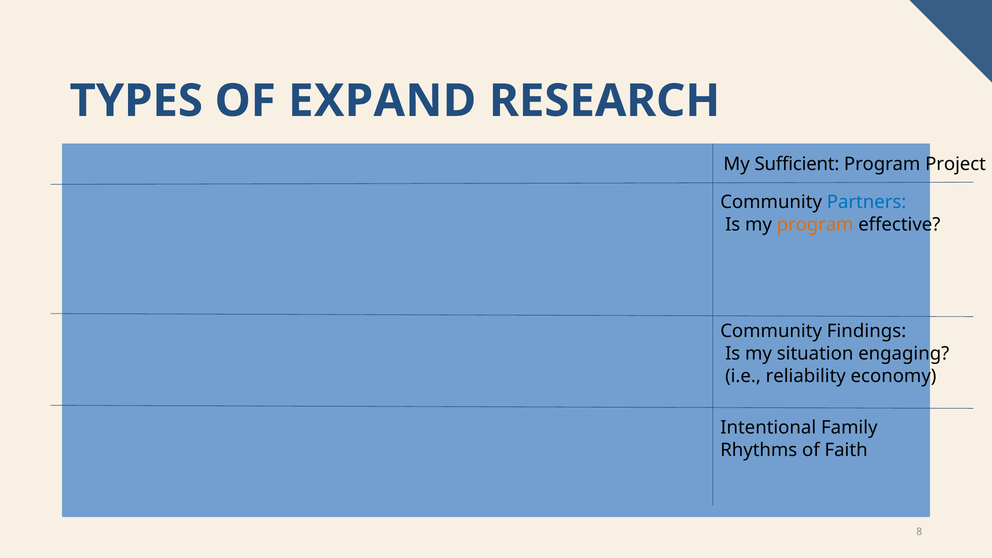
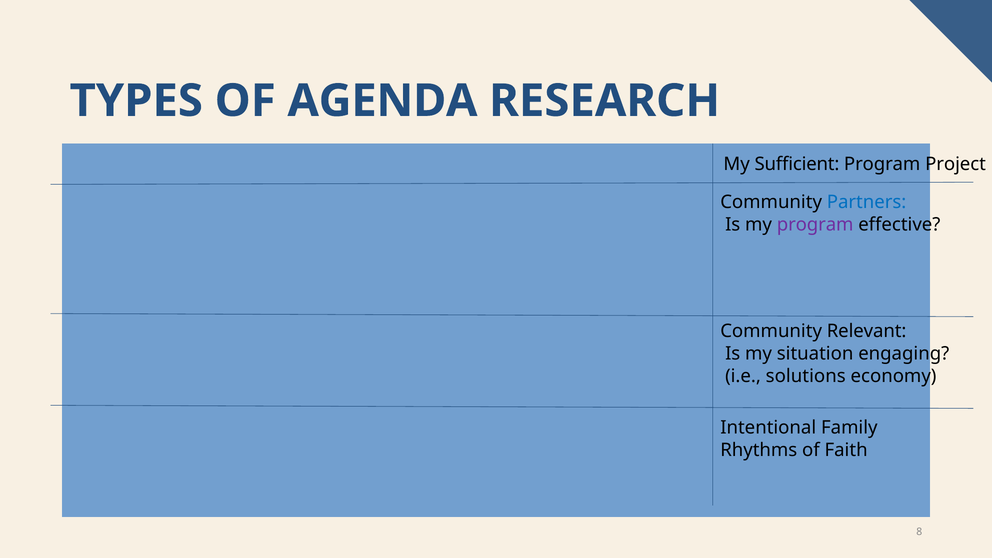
EXPAND: EXPAND -> AGENDA (382, 101)
program colour: orange -> purple (815, 225)
Findings: Findings -> Relevant (867, 331)
reliability: reliability -> solutions (806, 376)
